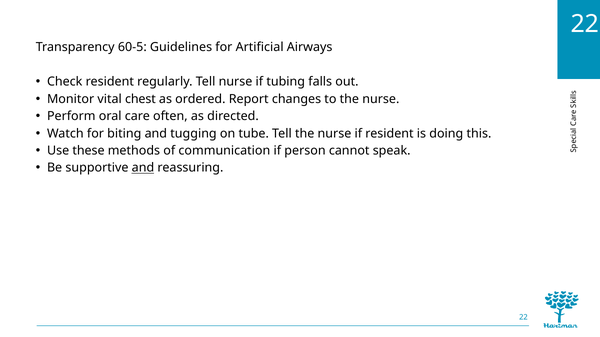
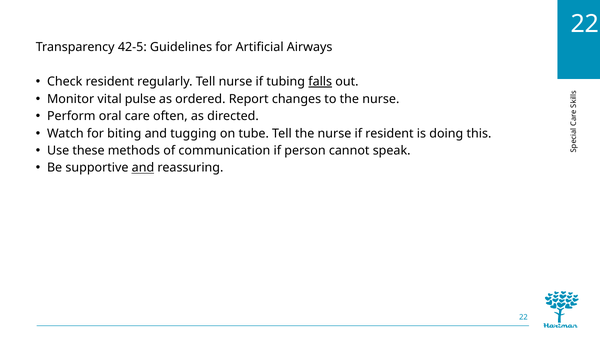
60-5: 60-5 -> 42-5 (132, 47)
falls underline: none -> present (320, 82)
chest: chest -> pulse (140, 99)
